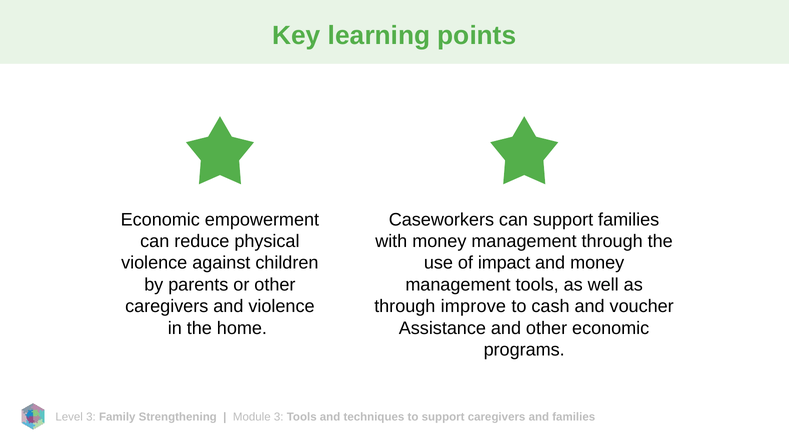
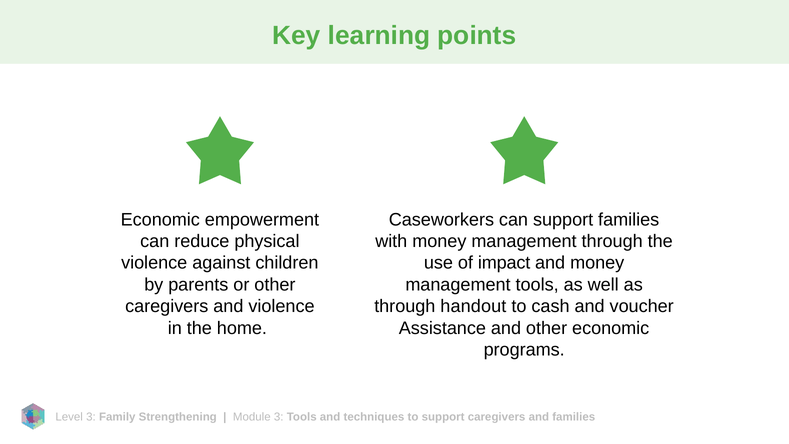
improve: improve -> handout (473, 306)
